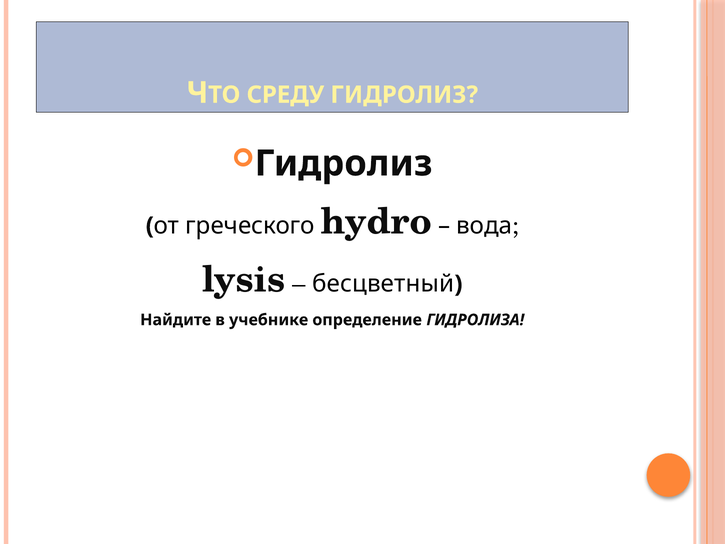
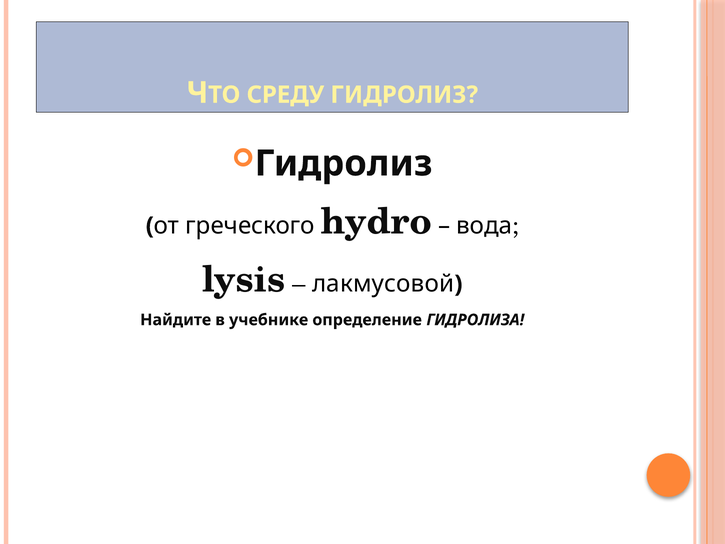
бесцветный: бесцветный -> лакмусовой (383, 284)
